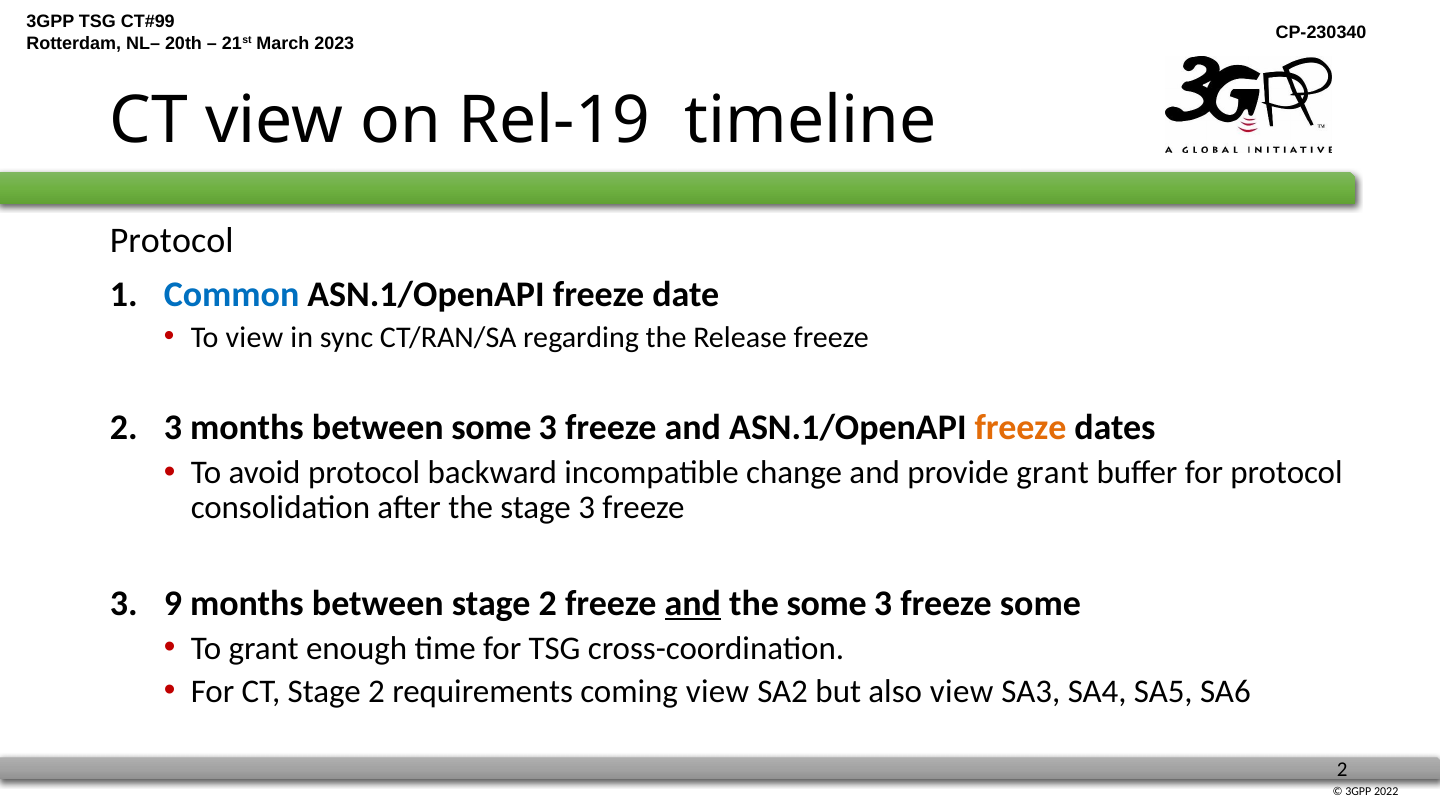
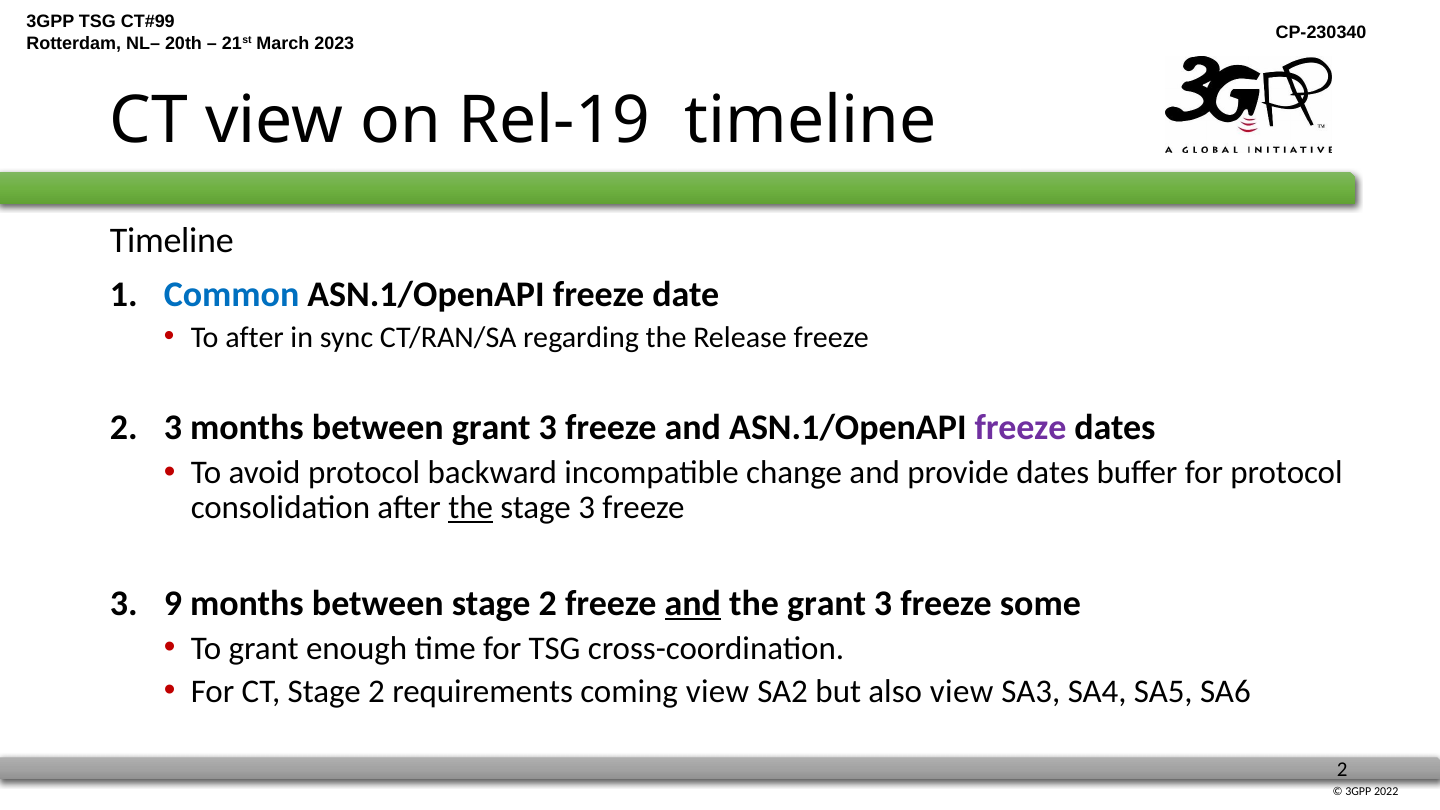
Protocol: Protocol -> Timeline (172, 240)
To view: view -> after (255, 337)
between some: some -> grant (491, 428)
freeze colour: orange -> purple (1020, 428)
provide grant: grant -> dates (1053, 472)
the underline: none -> present (471, 508)
the some: some -> grant (827, 603)
